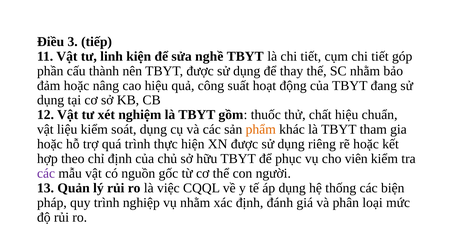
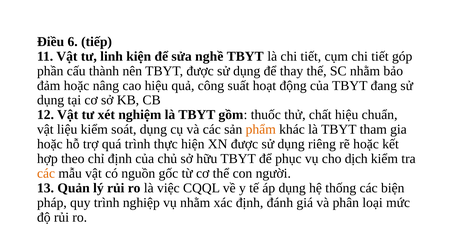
3: 3 -> 6 (73, 42)
viên: viên -> dịch (356, 159)
các colour: purple -> orange (46, 174)
